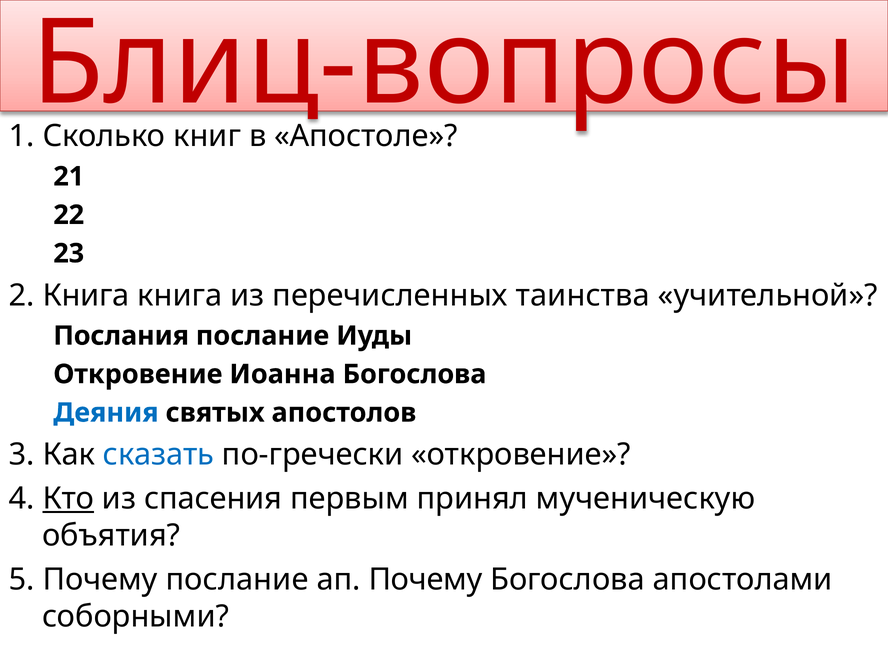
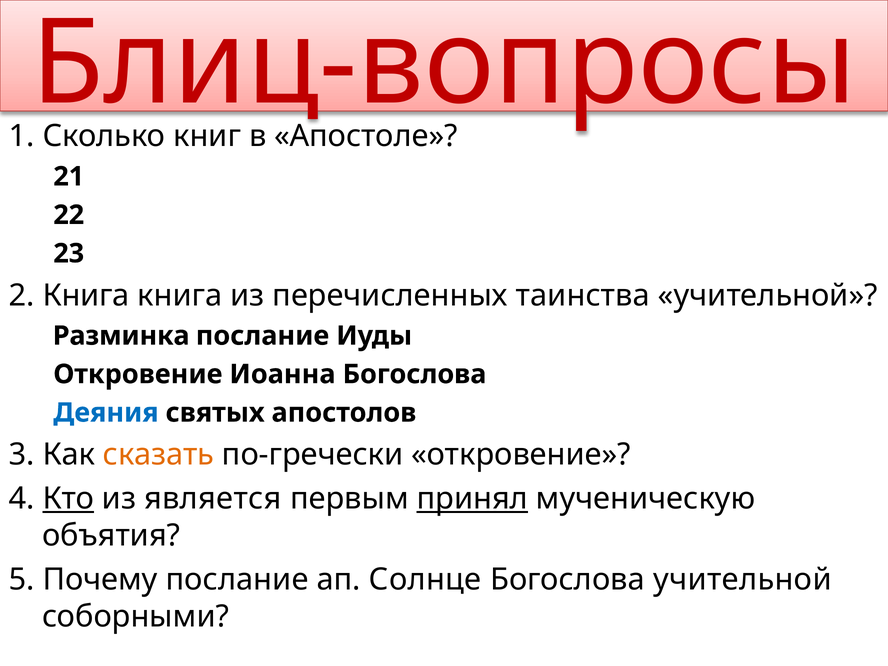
Послания: Послания -> Разминка (121, 336)
сказать colour: blue -> orange (159, 455)
спасения: спасения -> является (213, 499)
принял underline: none -> present (472, 499)
ап Почему: Почему -> Солнце (425, 579)
Богослова апостолами: апостолами -> учительной (743, 579)
